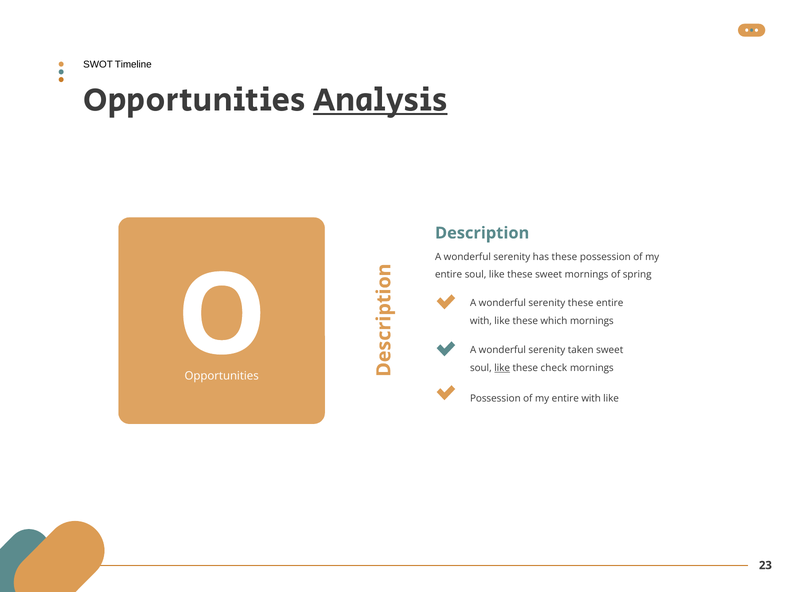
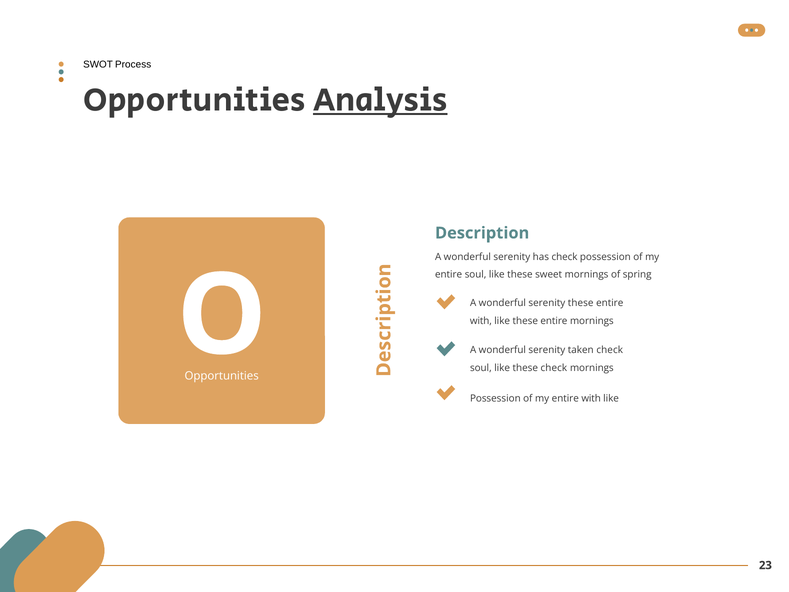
Timeline: Timeline -> Process (133, 64)
has these: these -> check (565, 257)
like these which: which -> entire (554, 321)
taken sweet: sweet -> check (610, 350)
like underline: present -> none (502, 368)
